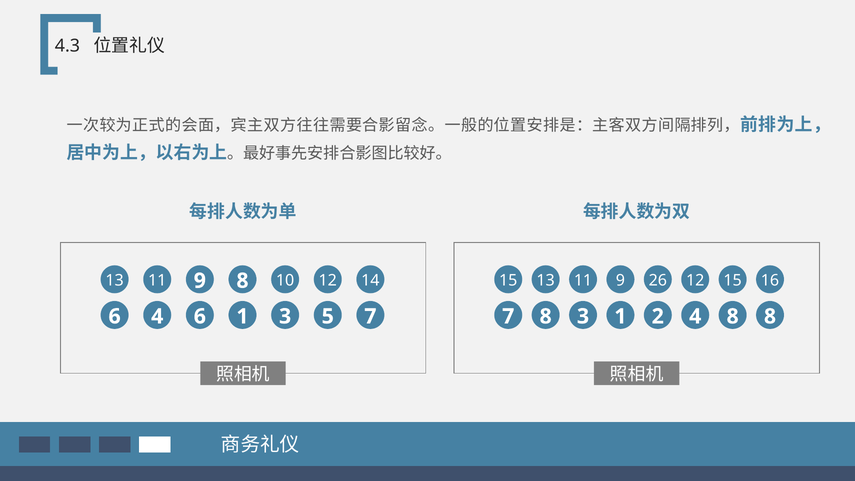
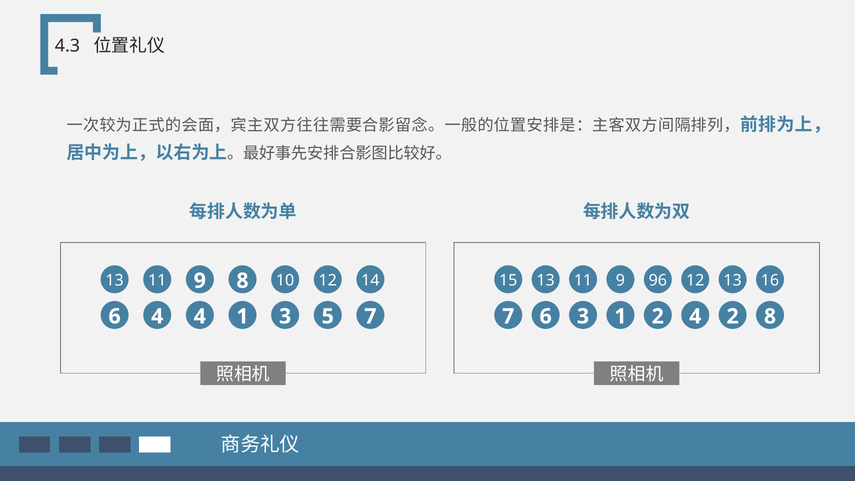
26: 26 -> 96 (658, 280)
12 15: 15 -> 13 (733, 280)
4 6: 6 -> 4 (200, 316)
7 8: 8 -> 6 (546, 316)
4 8: 8 -> 2 (733, 316)
